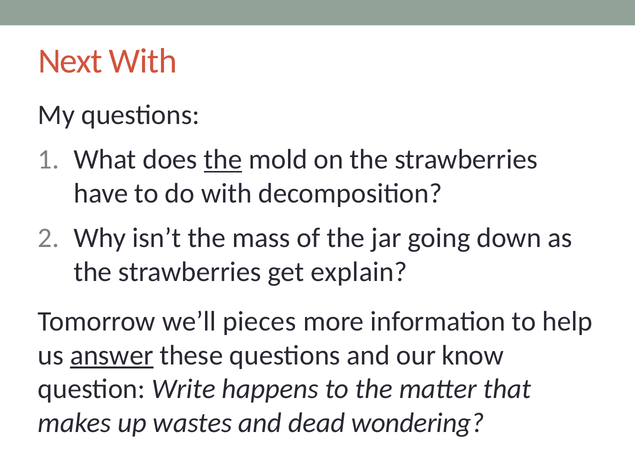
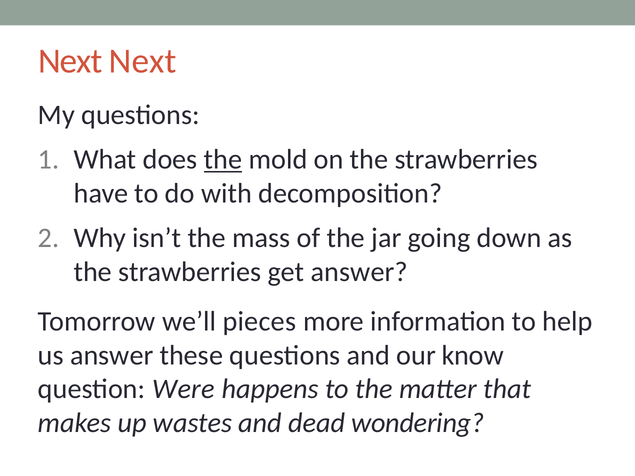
Next With: With -> Next (143, 61)
get explain: explain -> answer (359, 272)
answer underline: present -> none (112, 356)
Write: Write -> Were (183, 389)
